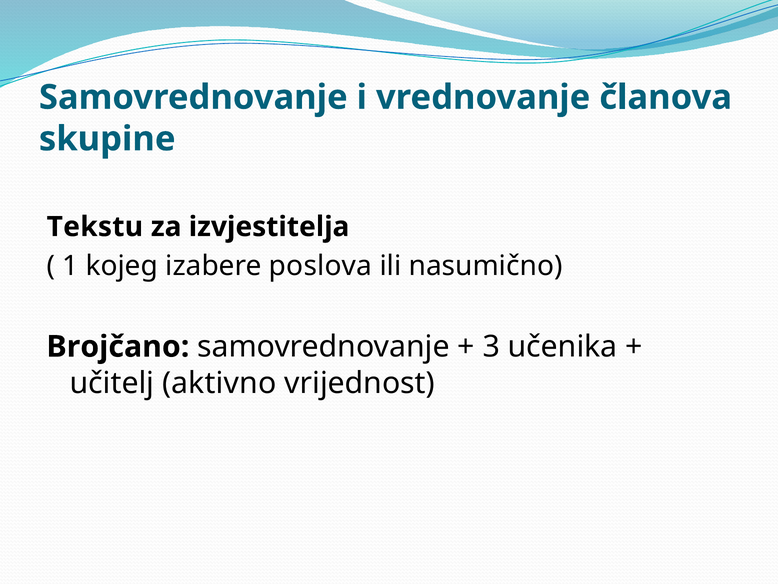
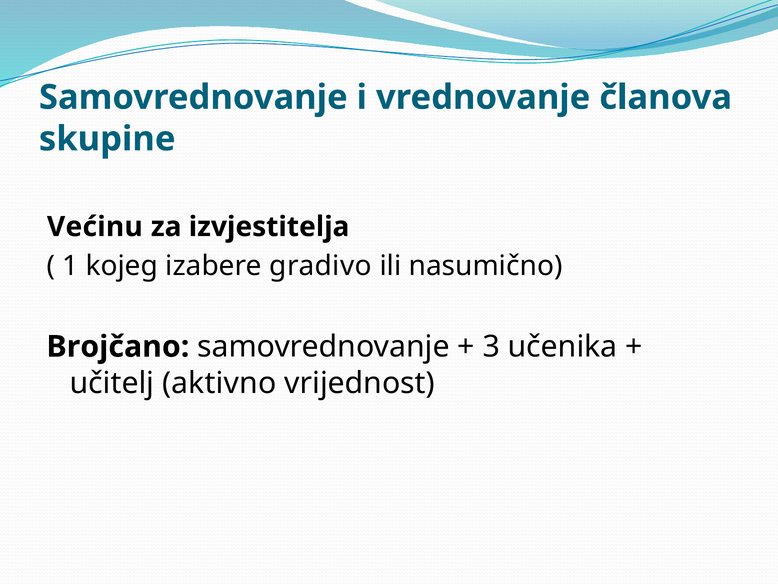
Tekstu: Tekstu -> Većinu (95, 227)
poslova: poslova -> gradivo (321, 266)
